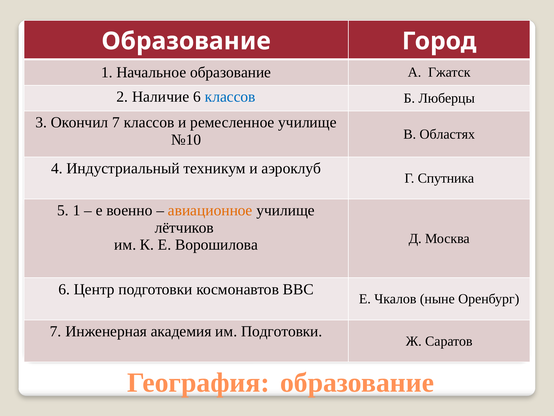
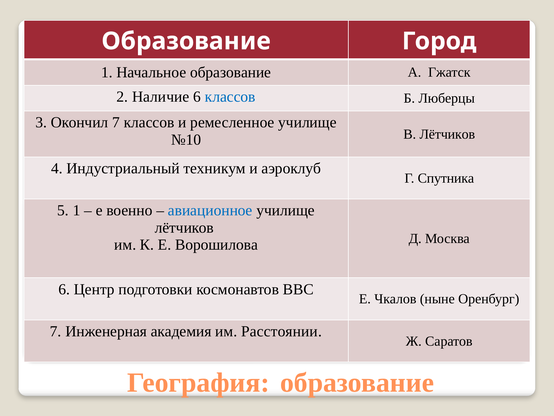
В Областях: Областях -> Лётчиков (447, 134)
авиационное colour: orange -> blue (210, 210)
им Подготовки: Подготовки -> Расстоянии (282, 331)
